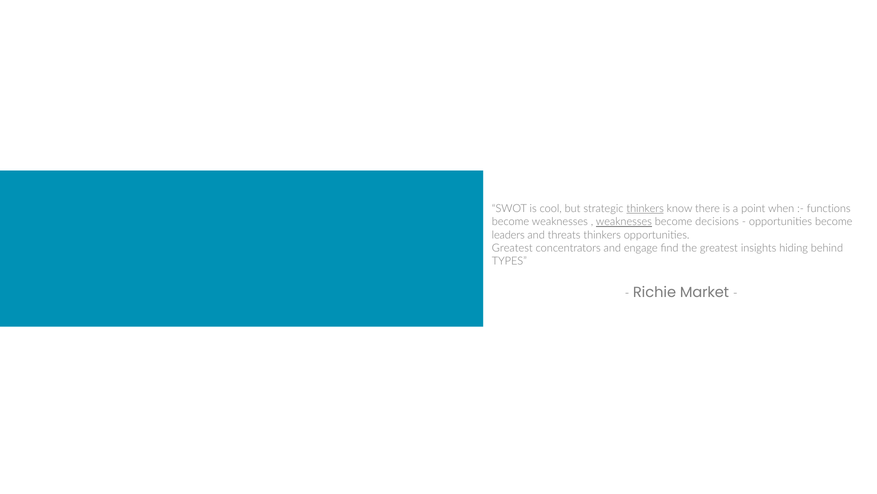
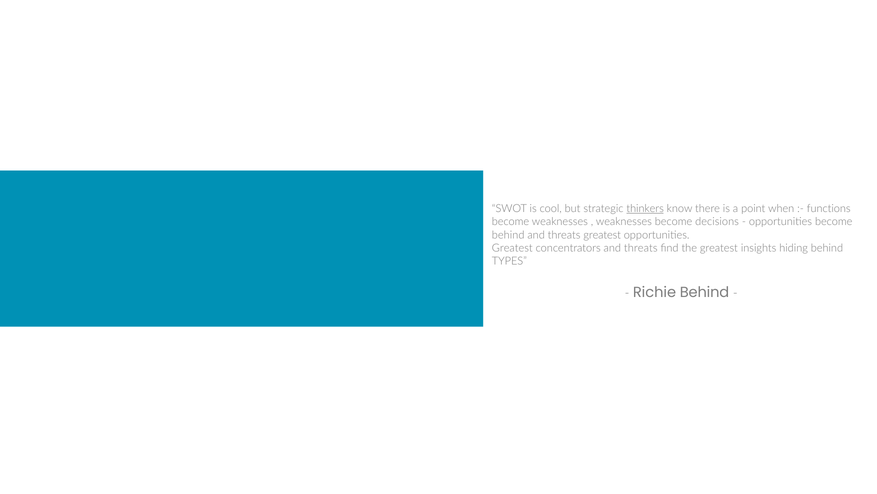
weaknesses underline: present -> none (624, 221)
leaders: leaders -> behind (508, 235)
threats thinkers: thinkers -> greatest (602, 235)
concentrators and engage: engage -> threats (641, 248)
Richie Market: Market -> Behind (705, 292)
